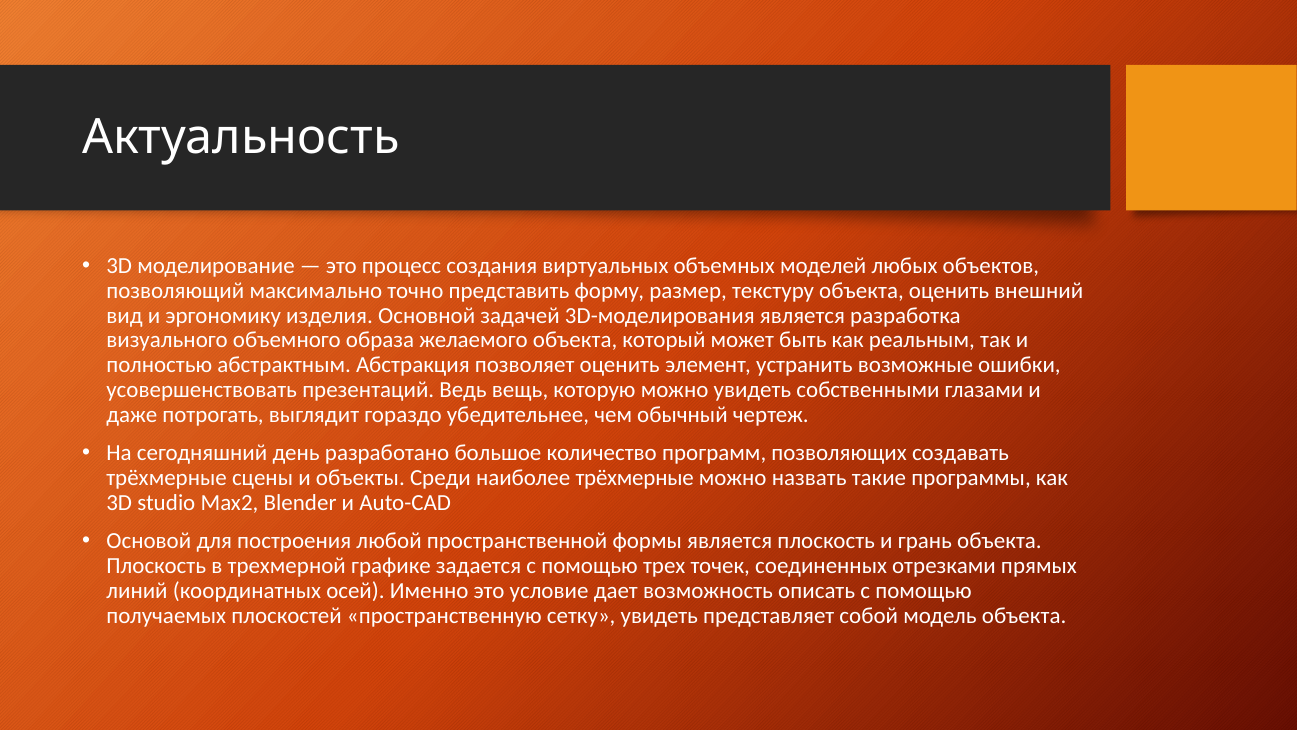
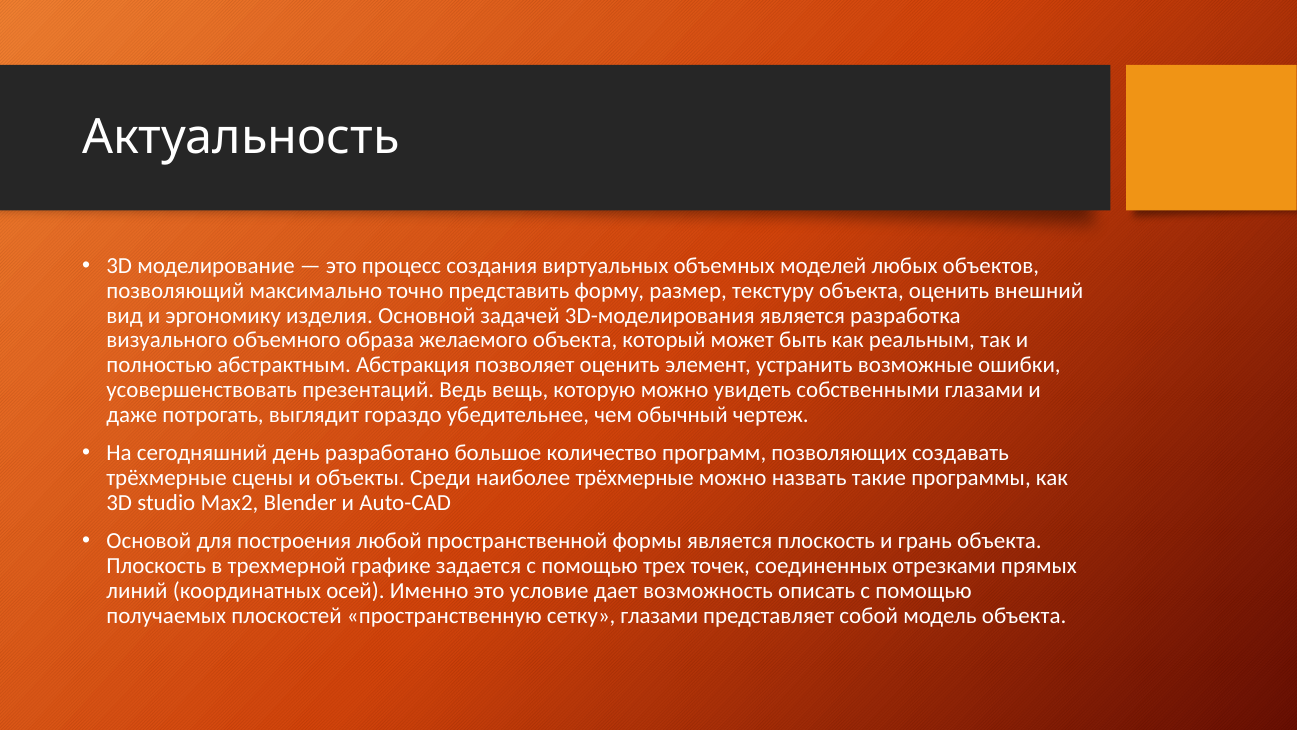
сетку увидеть: увидеть -> глазами (659, 615)
